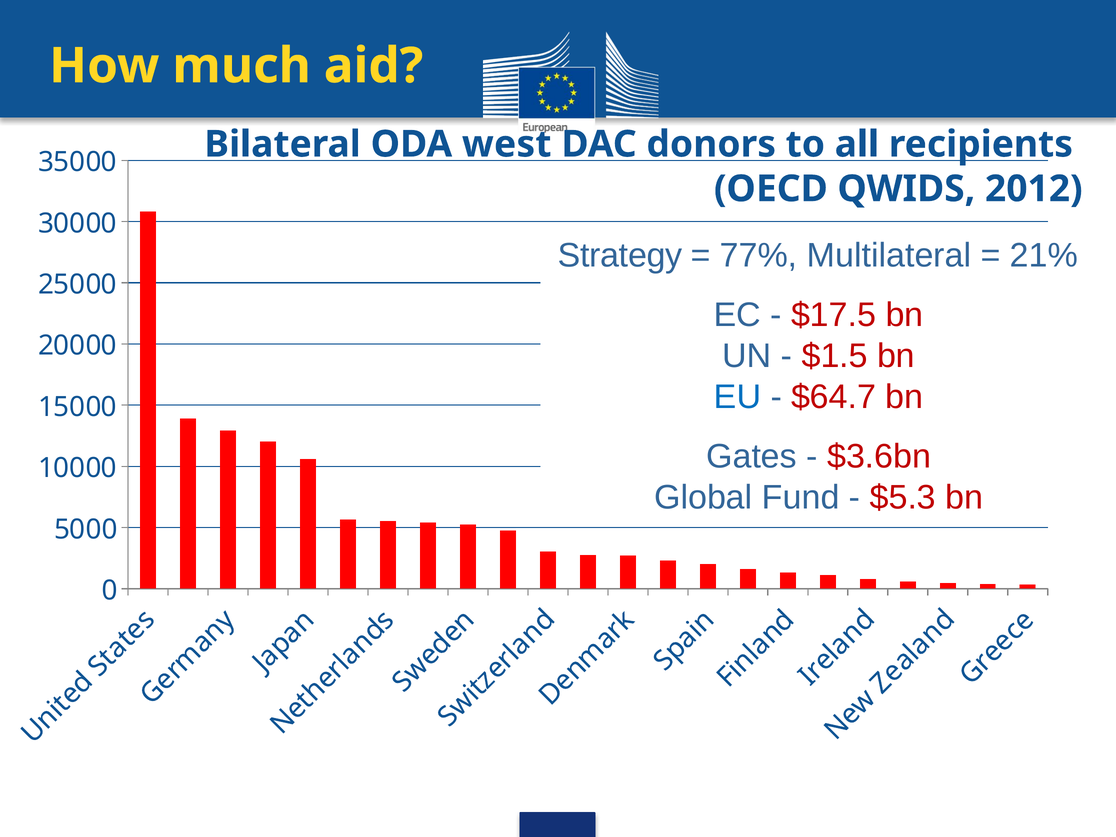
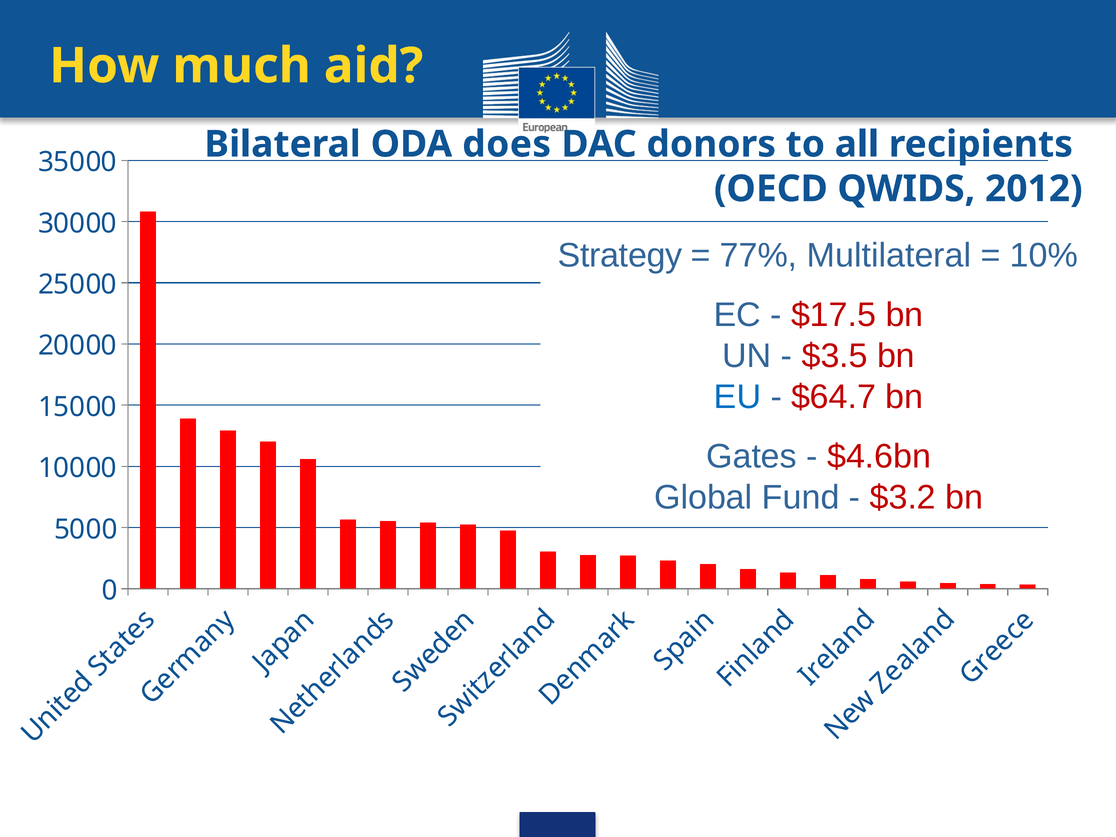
west: west -> does (507, 144)
21%: 21% -> 10% (1044, 255)
$1.5: $1.5 -> $3.5 (835, 356)
$3.6bn: $3.6bn -> $4.6bn (879, 456)
$5.3: $5.3 -> $3.2 (903, 497)
